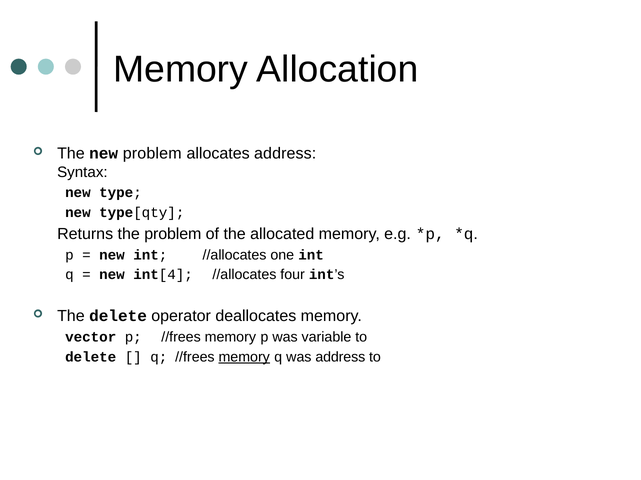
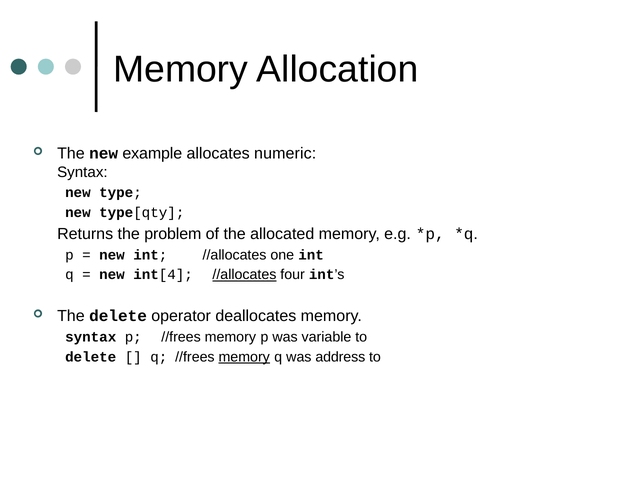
new problem: problem -> example (152, 154)
allocates address: address -> numeric (285, 154)
//allocates underline: none -> present (244, 275)
vector: vector -> syntax (91, 338)
